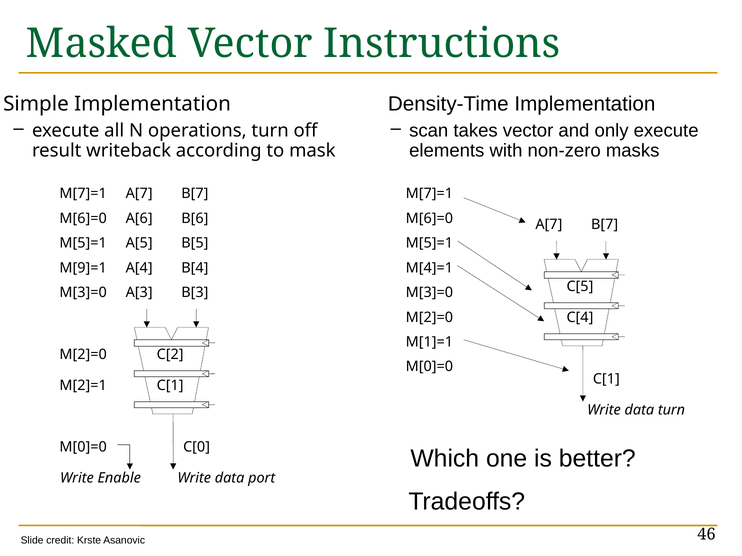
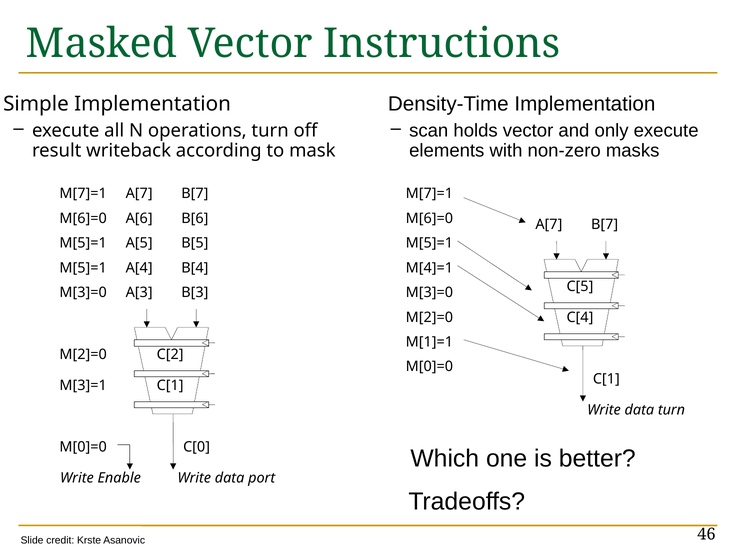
takes: takes -> holds (476, 131)
M[9]=1: M[9]=1 -> M[5]=1 (83, 268)
M[2]=1: M[2]=1 -> M[3]=1 (83, 386)
